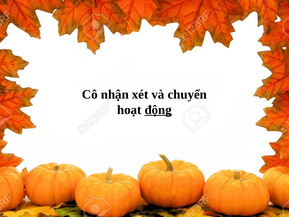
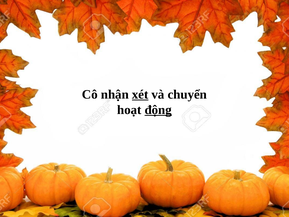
xét underline: none -> present (140, 94)
